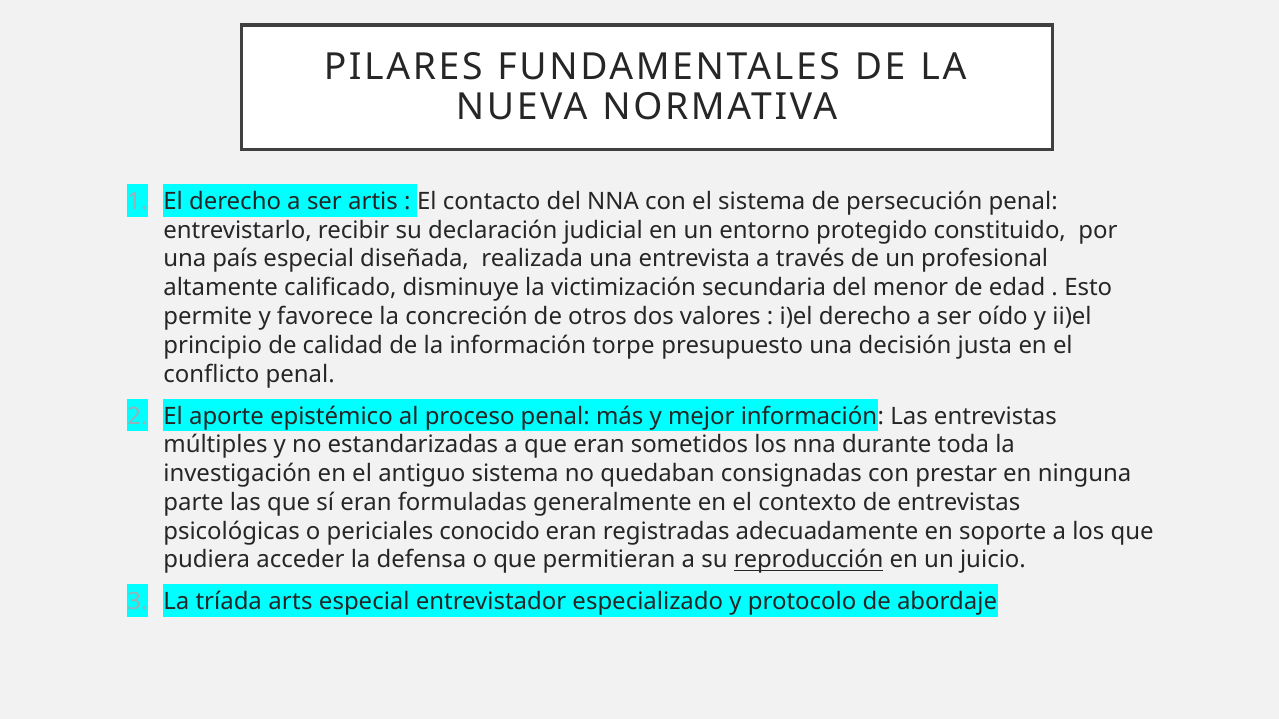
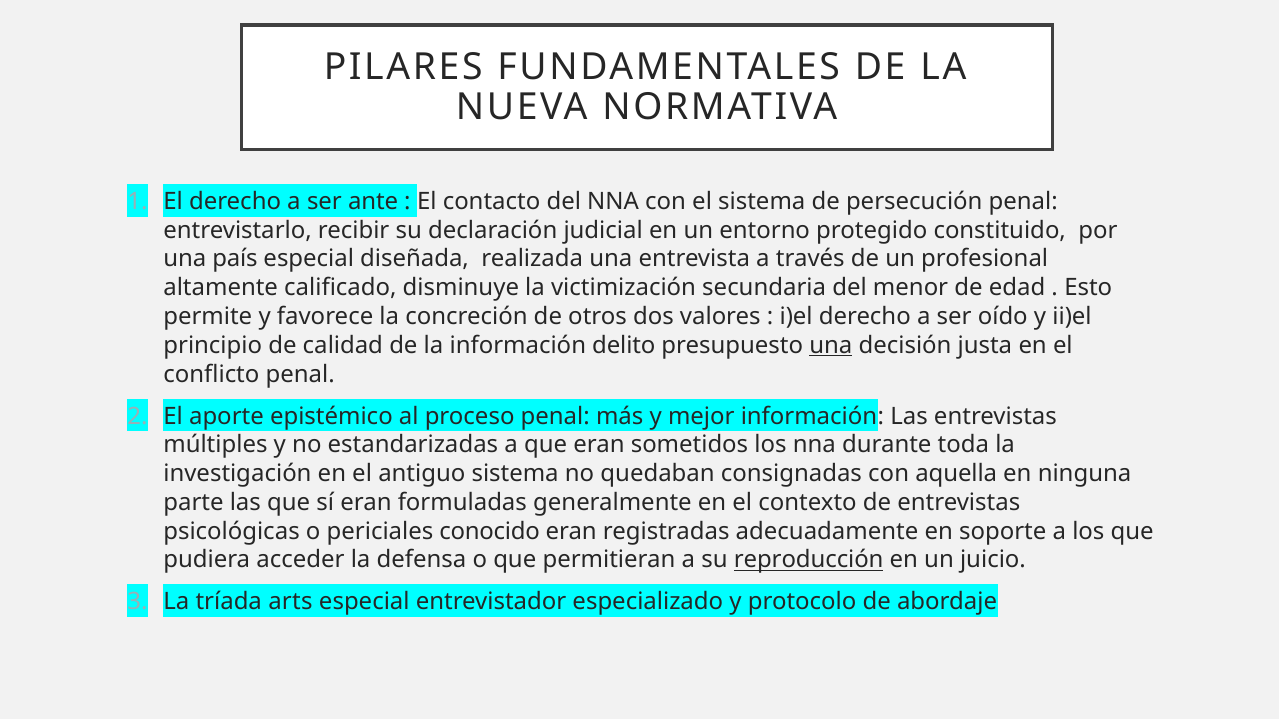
artis: artis -> ante (373, 202)
torpe: torpe -> delito (624, 346)
una underline: none -> present (831, 346)
prestar: prestar -> aquella (956, 474)
